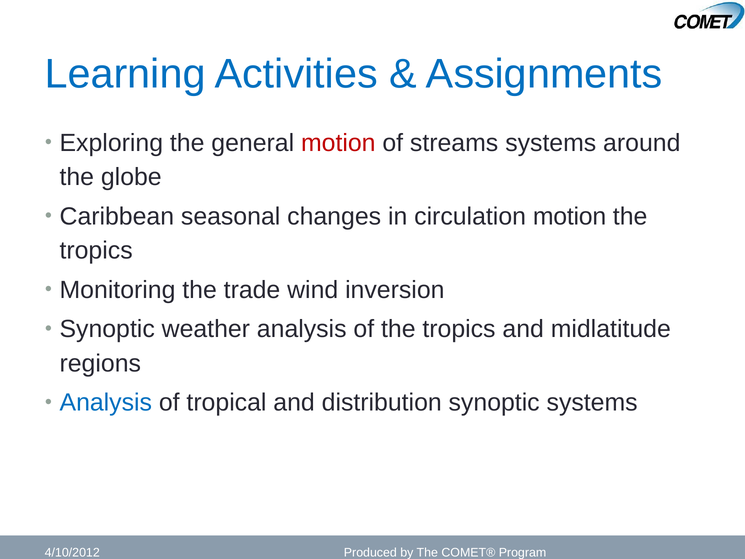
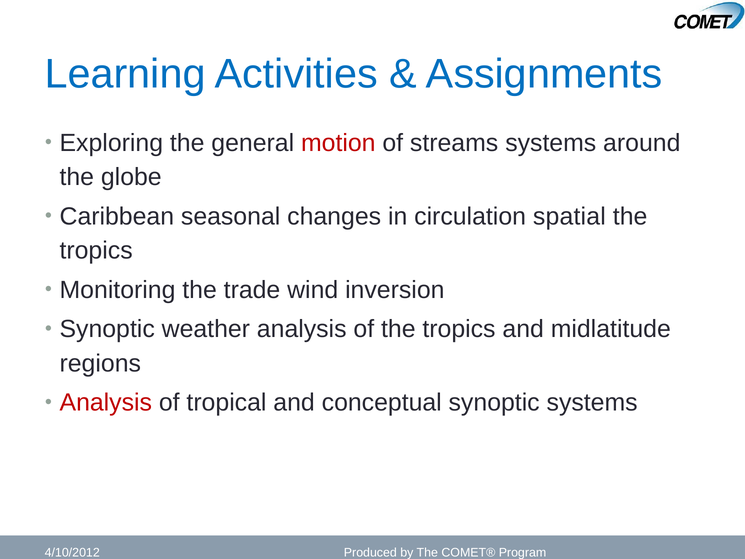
circulation motion: motion -> spatial (569, 216)
Analysis colour: blue -> red (106, 402)
distribution: distribution -> conceptual (382, 402)
